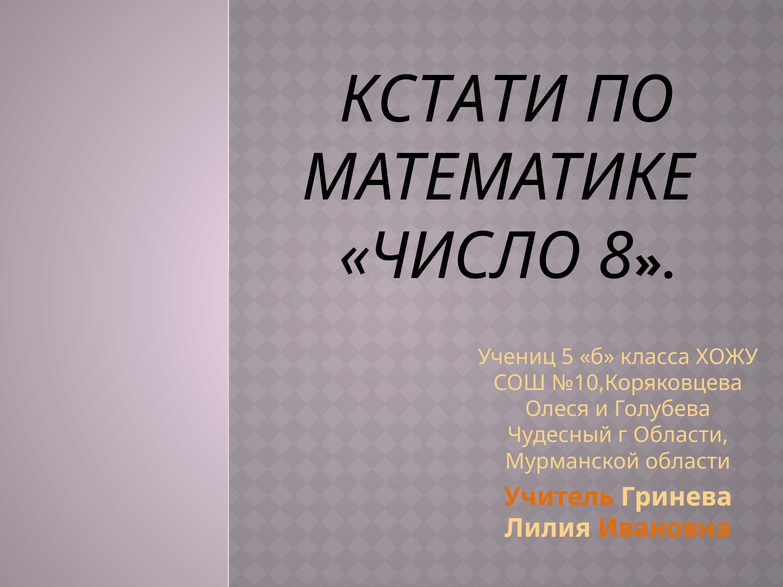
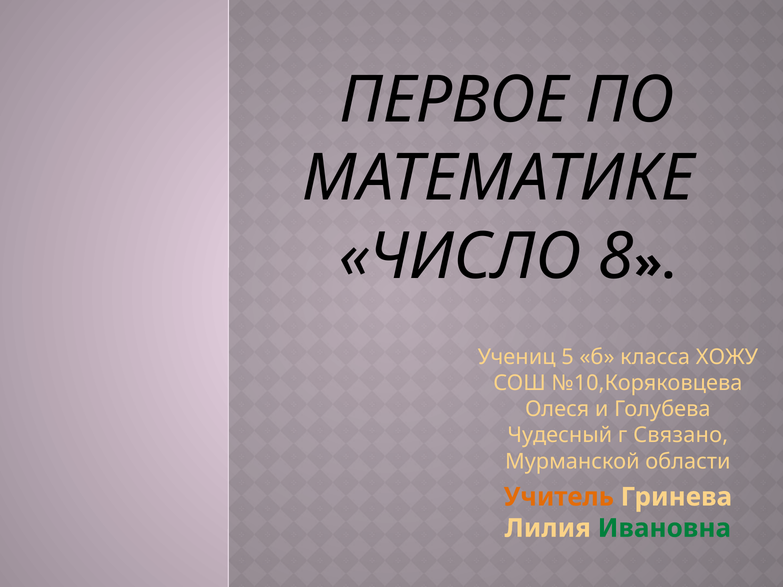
КСТАТИ: КСТАТИ -> ПЕРВОЕ (454, 100)
г Области: Области -> Связано (681, 435)
Ивановна colour: orange -> green (664, 528)
